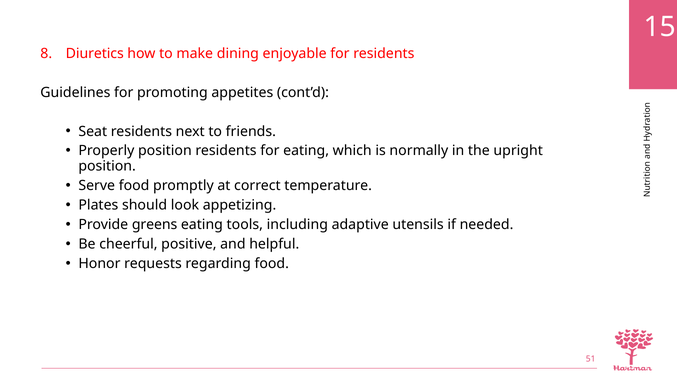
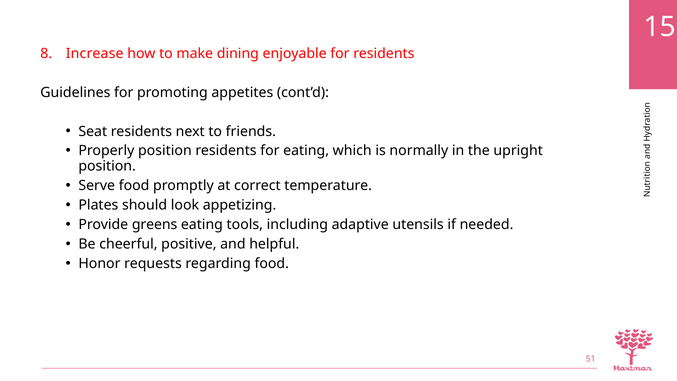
Diuretics: Diuretics -> Increase (95, 53)
